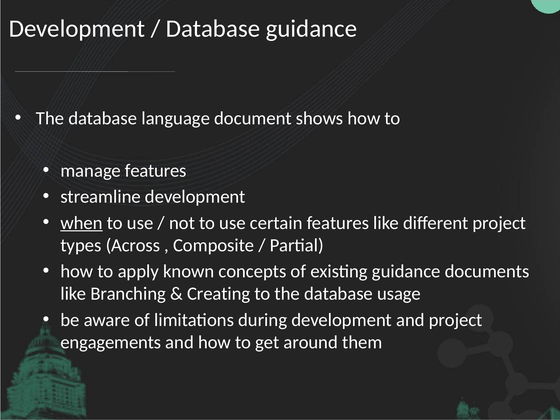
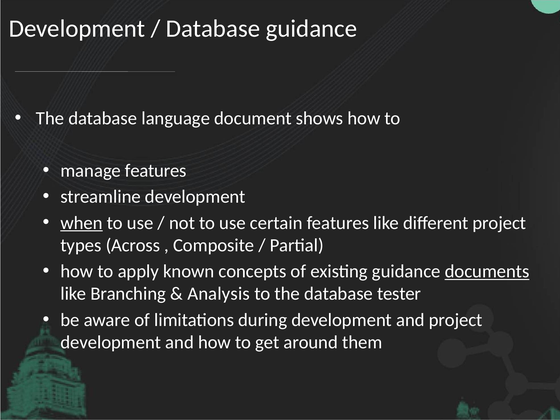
documents underline: none -> present (487, 271)
Creating: Creating -> Analysis (219, 294)
usage: usage -> tester (399, 294)
engagements: engagements -> development (111, 342)
